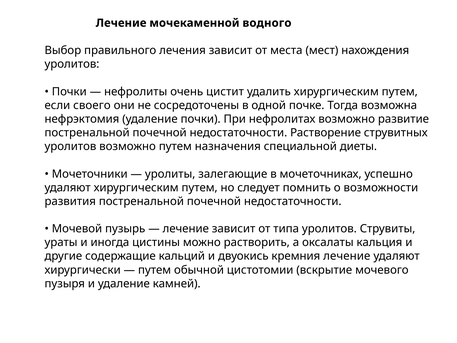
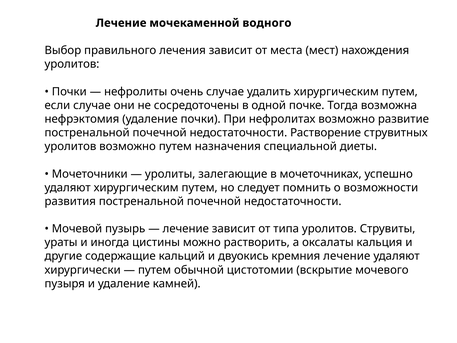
очень цистит: цистит -> случае (225, 92)
если своего: своего -> случае (92, 105)
